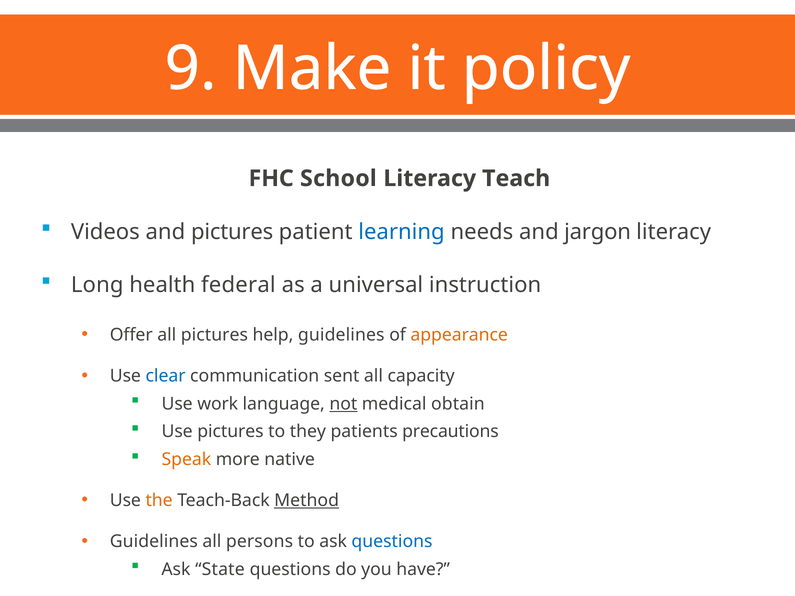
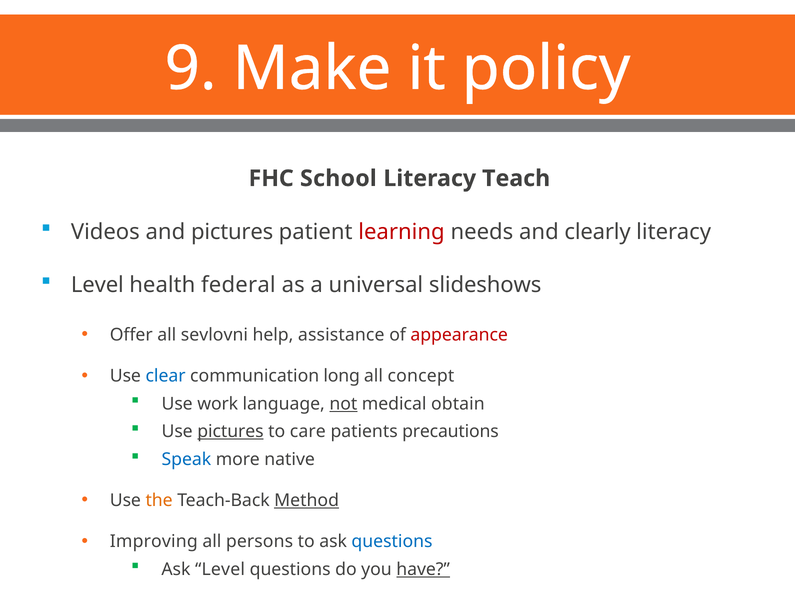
learning colour: blue -> red (401, 232)
jargon: jargon -> clearly (598, 232)
Long: Long -> Level (97, 285)
instruction: instruction -> slideshows (485, 285)
all pictures: pictures -> sevlovni (214, 335)
help guidelines: guidelines -> assistance (341, 335)
appearance colour: orange -> red (459, 335)
sent: sent -> long (342, 376)
capacity: capacity -> concept (421, 376)
pictures underline: none -> present (230, 432)
they: they -> care (308, 432)
Speak colour: orange -> blue (186, 460)
Guidelines: Guidelines -> Improving (154, 542)
Ask State: State -> Level (220, 570)
have underline: none -> present (423, 570)
